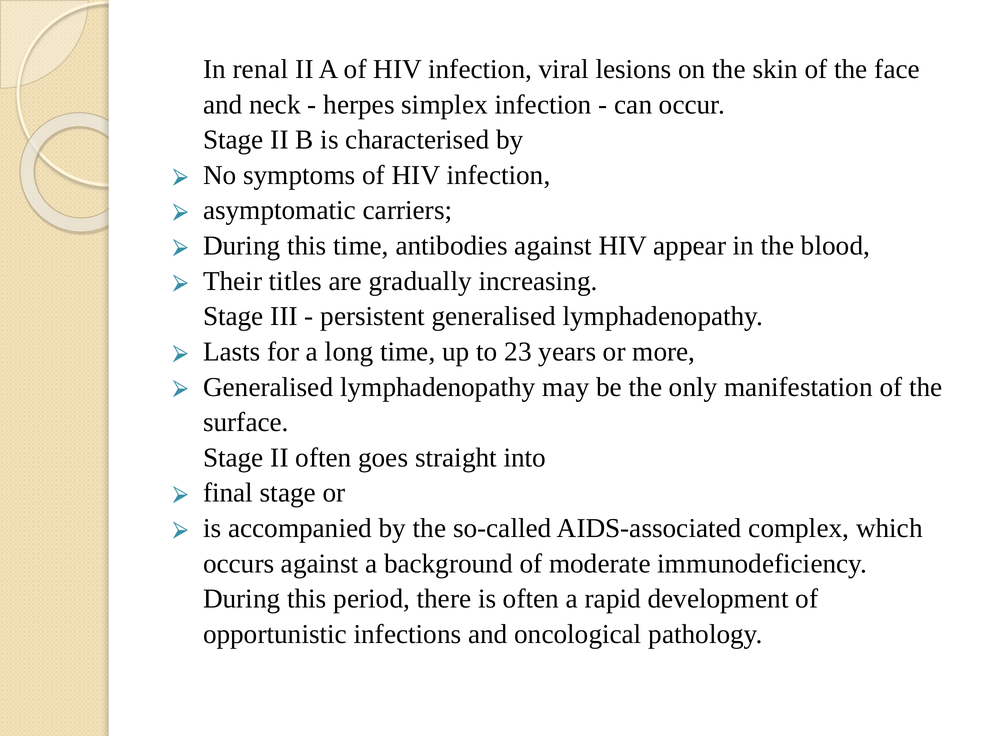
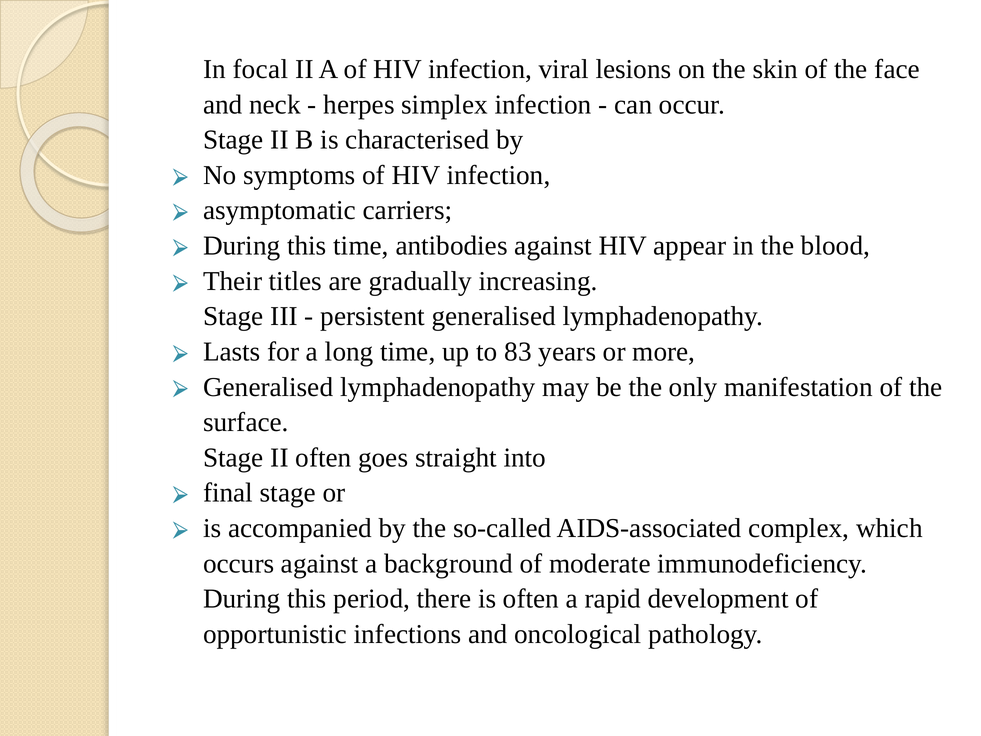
renal: renal -> focal (260, 69)
23: 23 -> 83 (518, 352)
